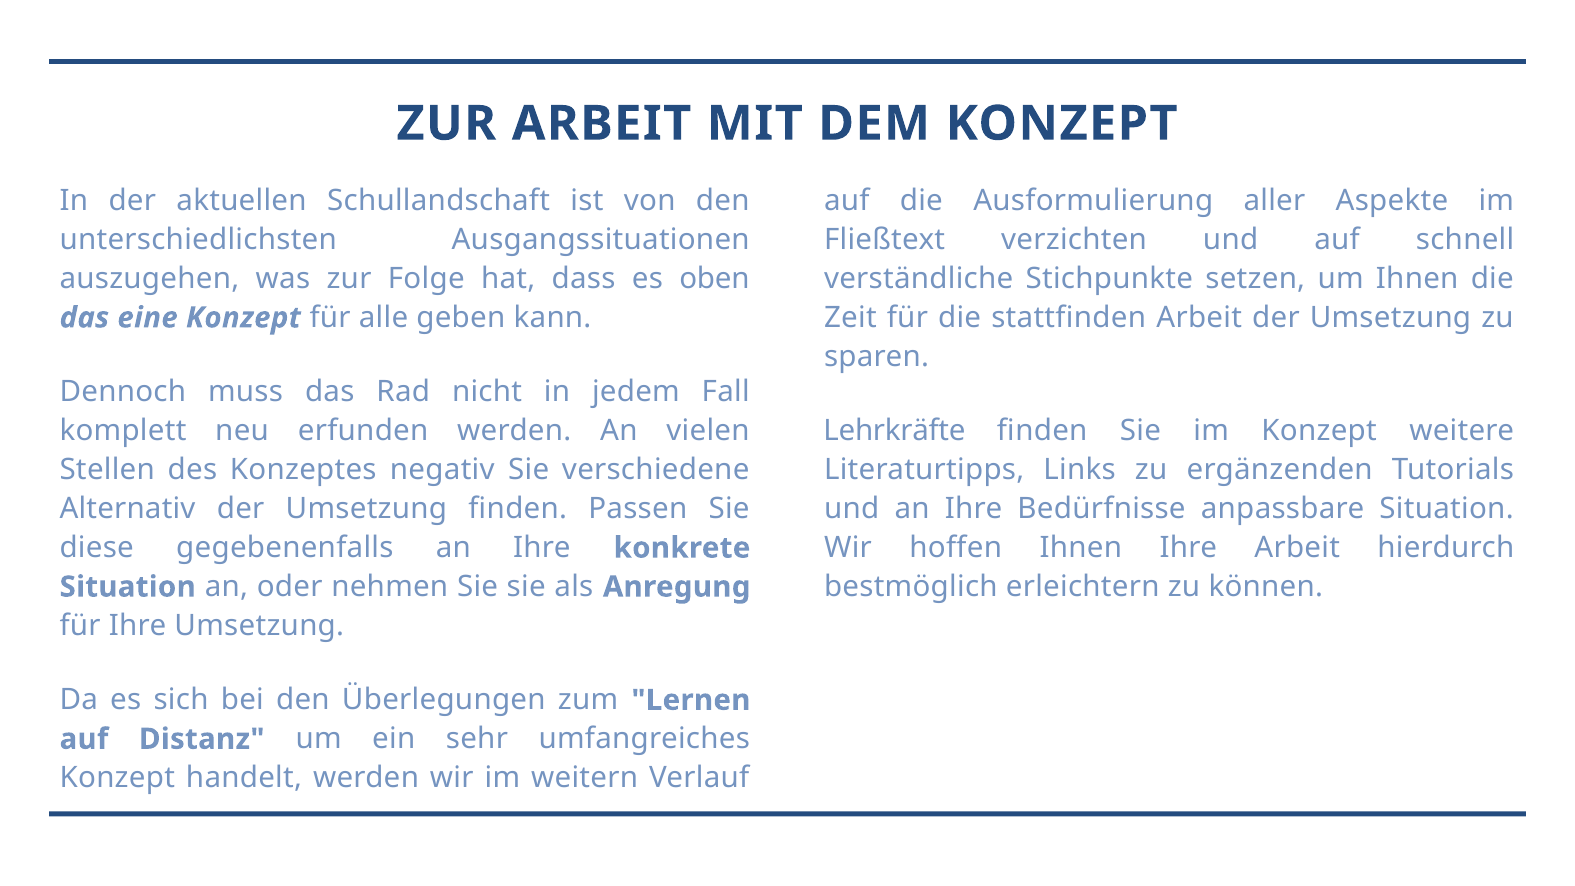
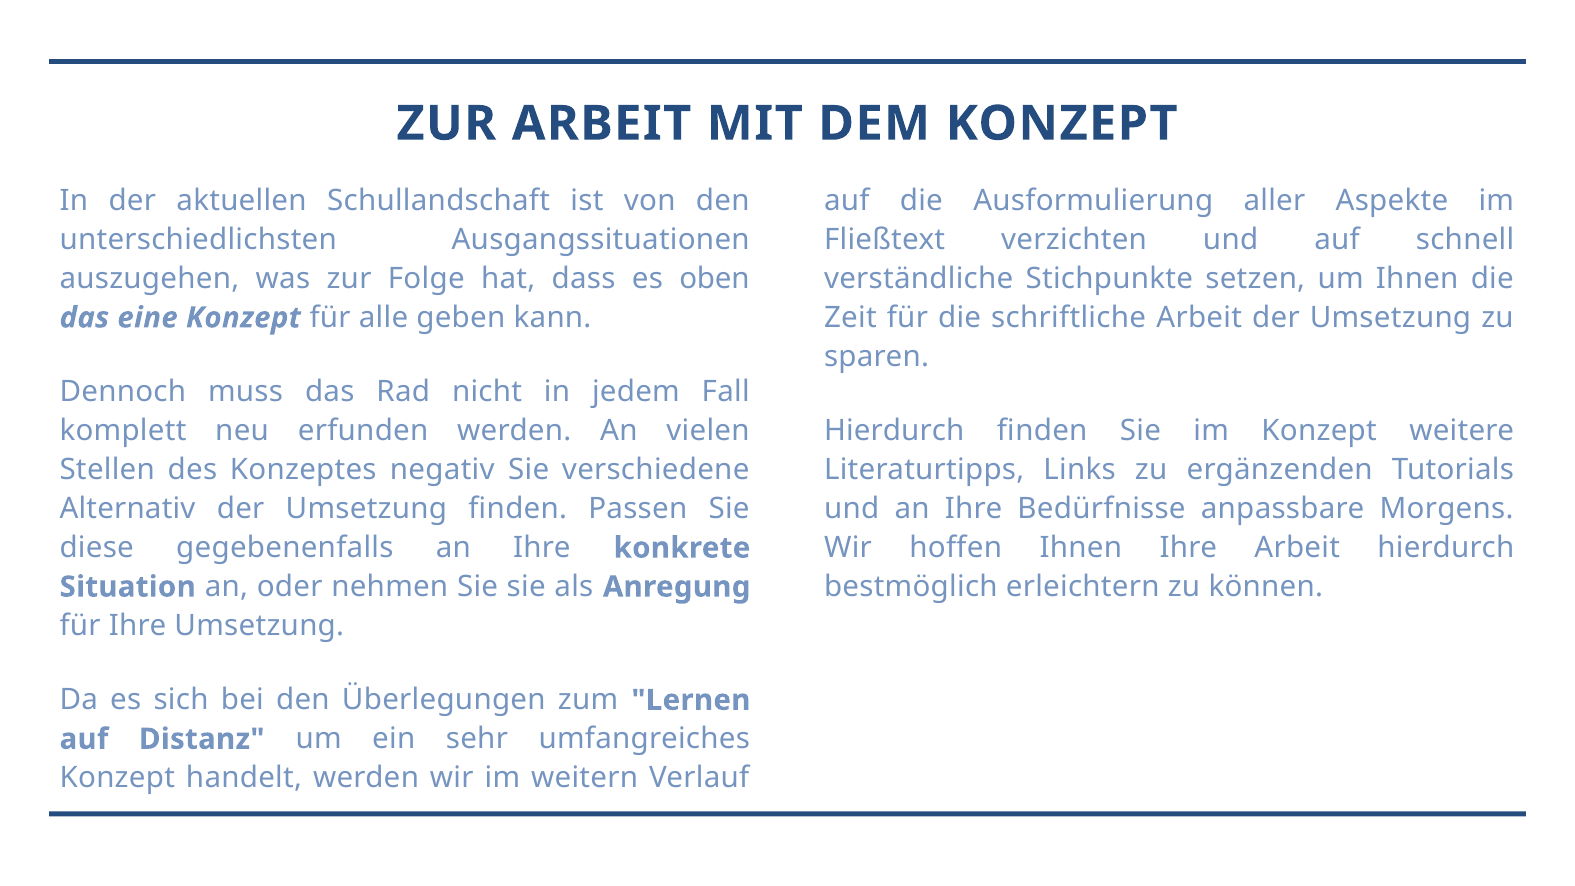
stattfinden: stattfinden -> schriftliche (1069, 318)
Lehrkräfte: Lehrkräfte -> Hierdurch (894, 431)
anpassbare Situation: Situation -> Morgens (1447, 509)
